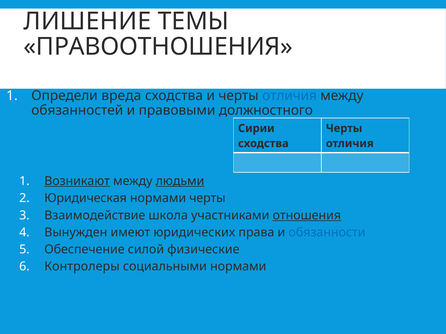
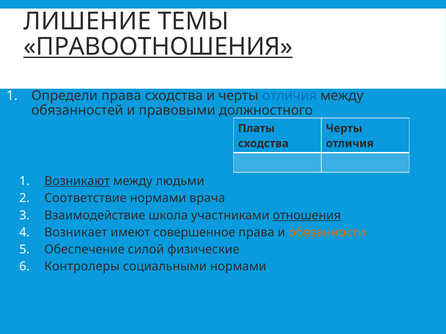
ПРАВООТНОШЕНИЯ underline: none -> present (158, 47)
Определи вреда: вреда -> права (121, 96)
Сирии: Сирии -> Платы (256, 129)
людьми underline: present -> none (180, 181)
Юридическая: Юридическая -> Соответствие (85, 198)
нормами черты: черты -> врача (207, 198)
Вынужден: Вынужден -> Возникает (76, 233)
юридических: юридических -> совершенное (194, 233)
обязанности colour: blue -> orange (327, 233)
